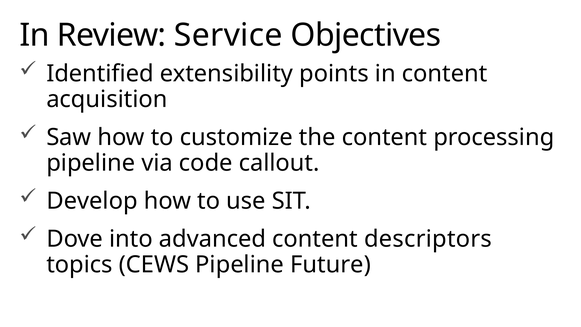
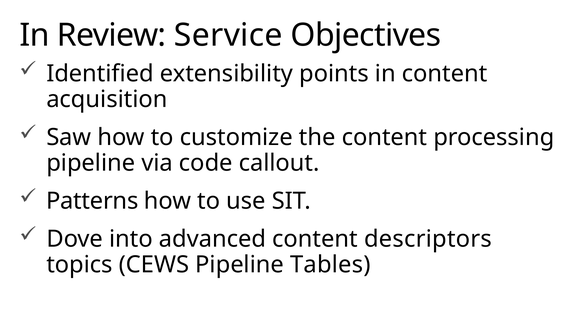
Develop: Develop -> Patterns (92, 201)
Future: Future -> Tables (330, 264)
